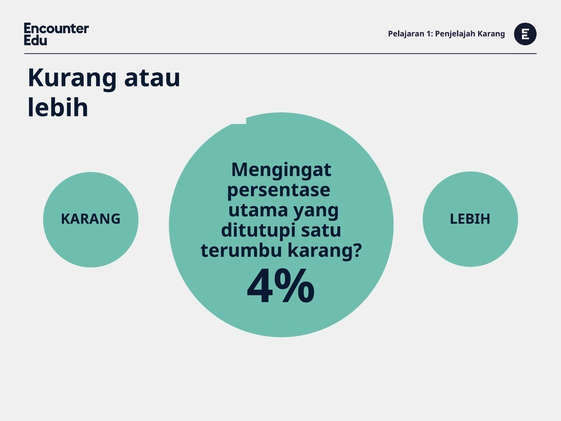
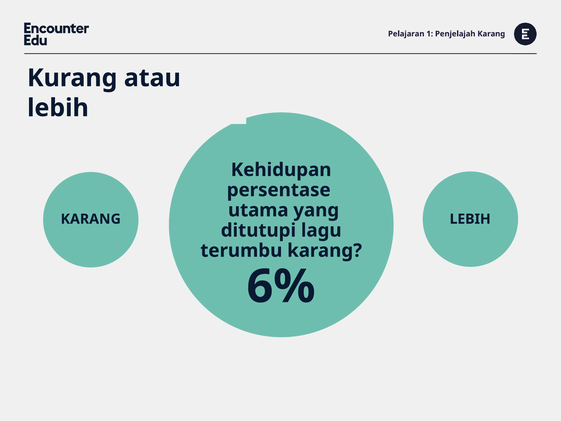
Mengingat: Mengingat -> Kehidupan (281, 170)
satu: satu -> lagu (321, 230)
4%: 4% -> 6% (281, 286)
